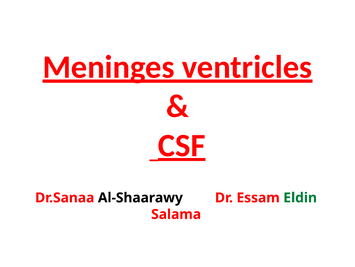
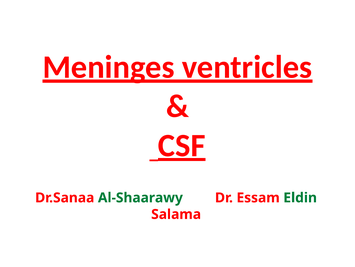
Al-Shaarawy colour: black -> green (140, 197)
